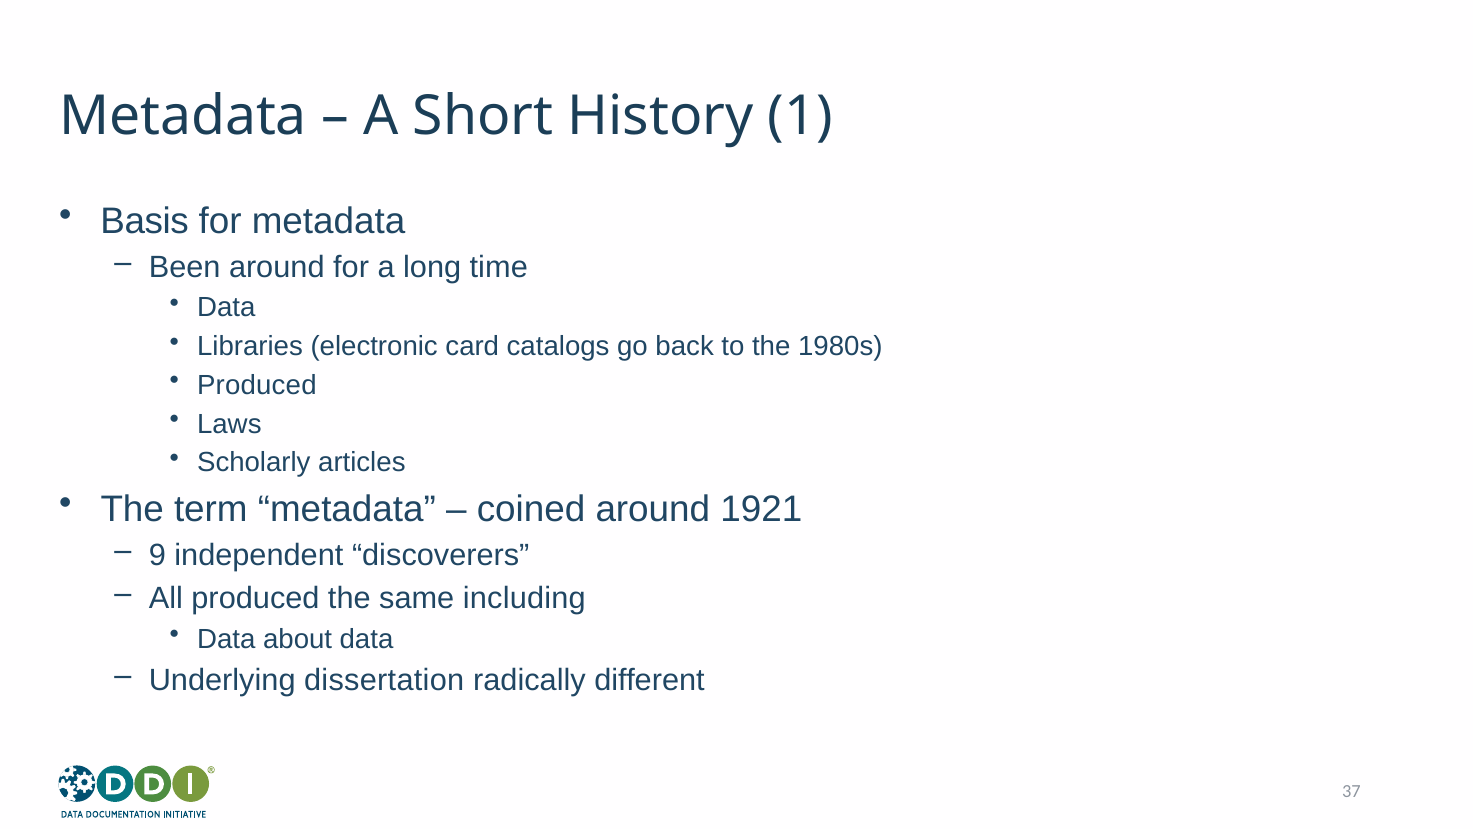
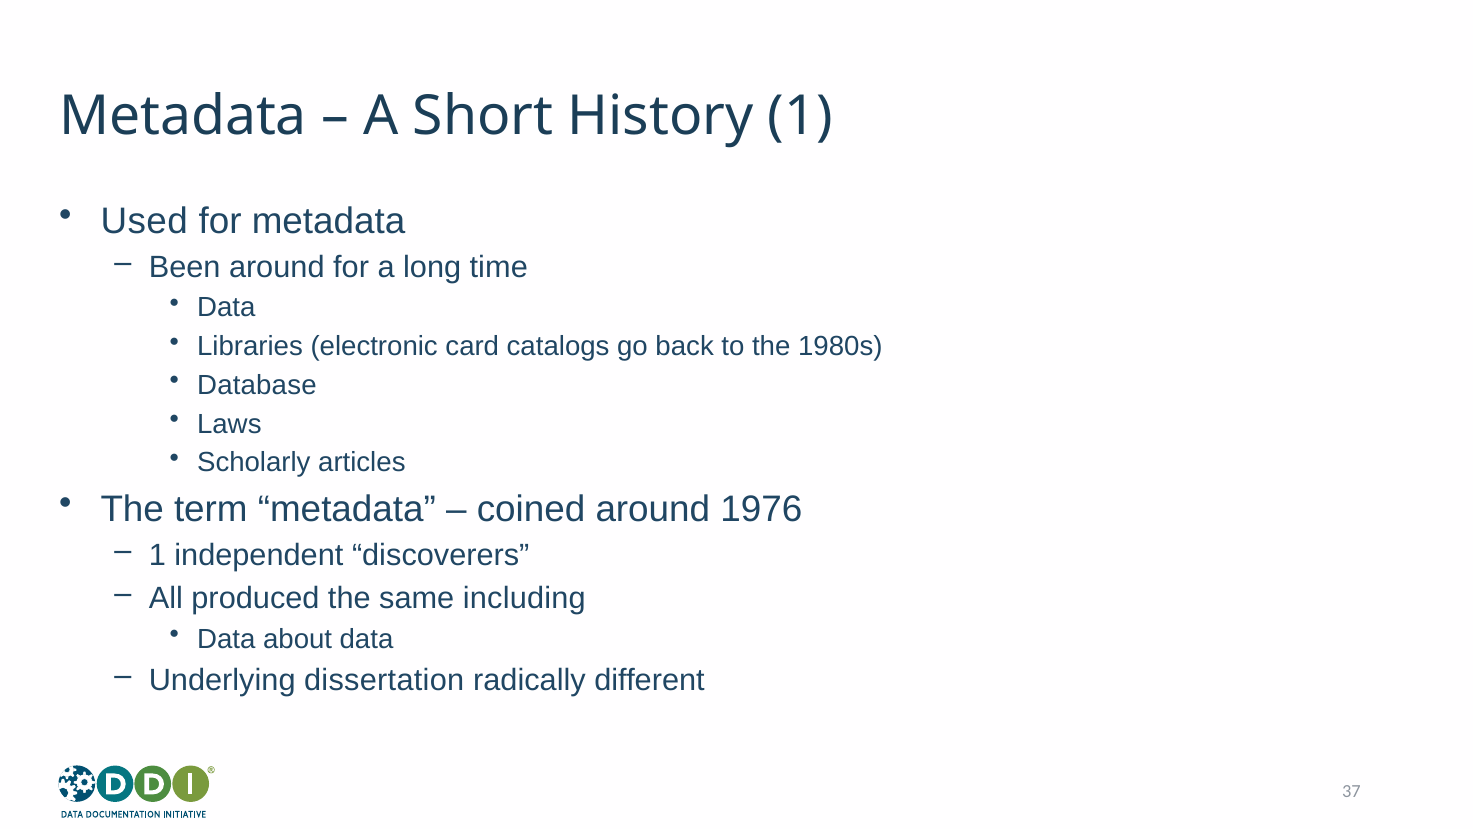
Basis: Basis -> Used (144, 221)
Produced: Produced -> Database (257, 385)
1921: 1921 -> 1976 (761, 509)
9: 9 -> 1 (157, 555)
